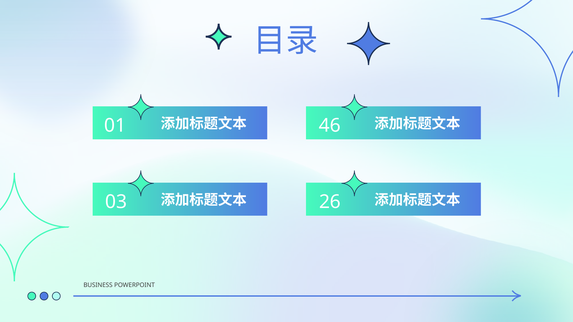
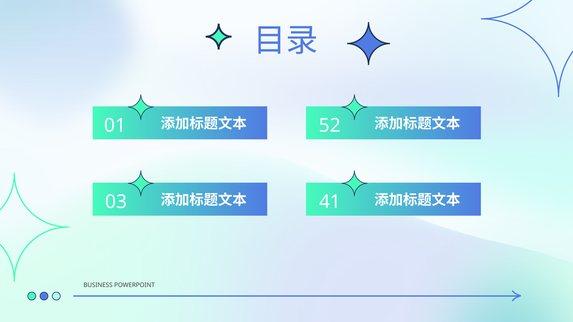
46: 46 -> 52 (330, 126)
26: 26 -> 41 (330, 202)
